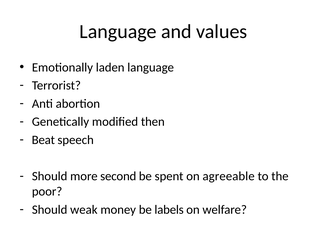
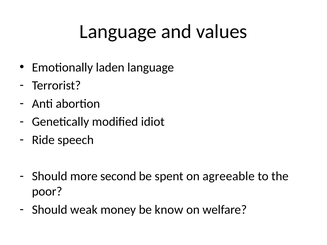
then: then -> idiot (153, 122)
Beat: Beat -> Ride (43, 140)
labels: labels -> know (169, 210)
